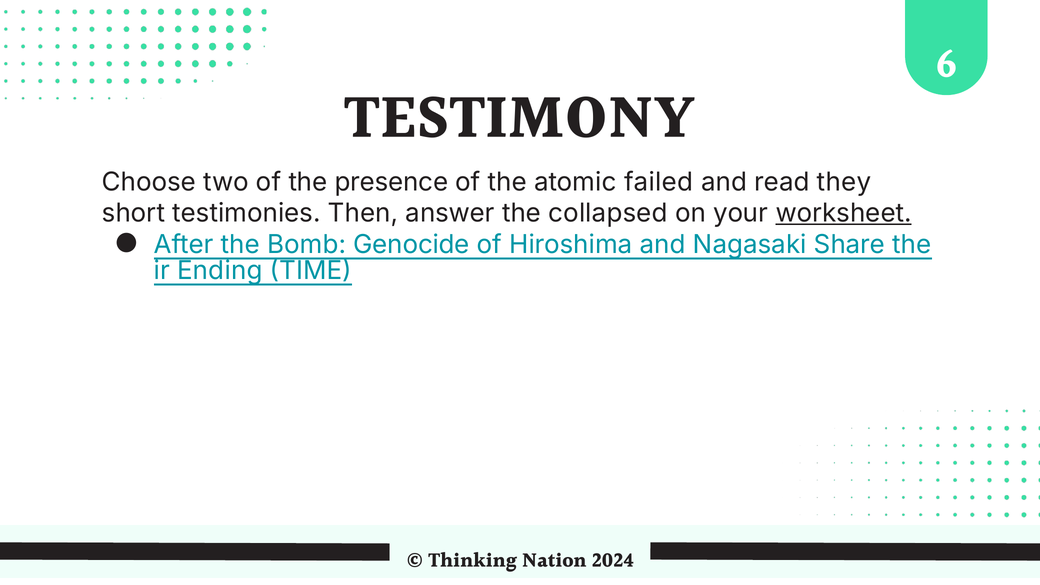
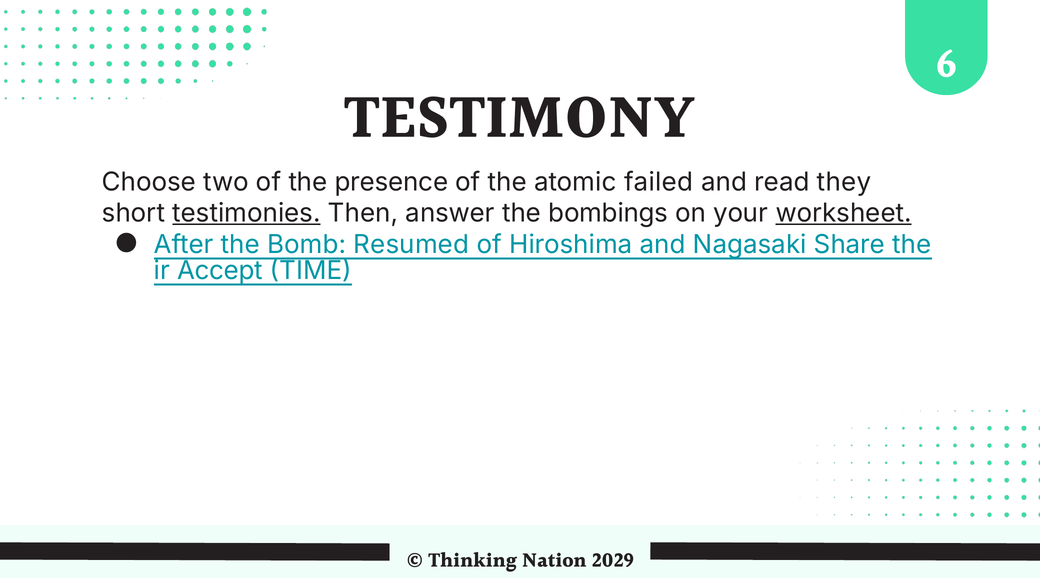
testimonies underline: none -> present (246, 213)
collapsed: collapsed -> bombings (608, 213)
Genocide: Genocide -> Resumed (411, 244)
Ending: Ending -> Accept (220, 270)
2024: 2024 -> 2029 (613, 561)
